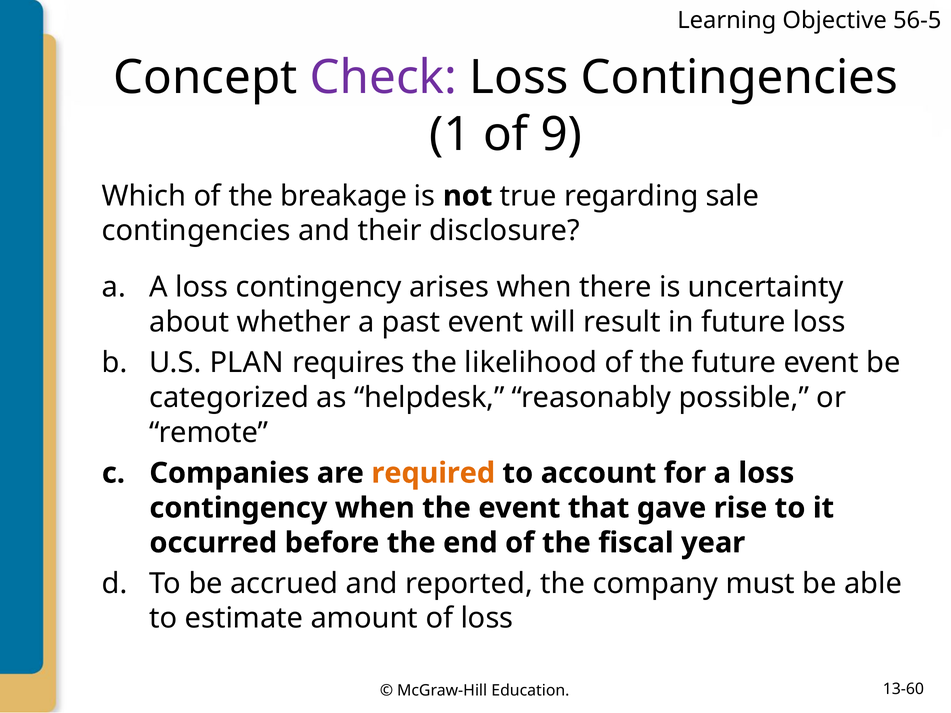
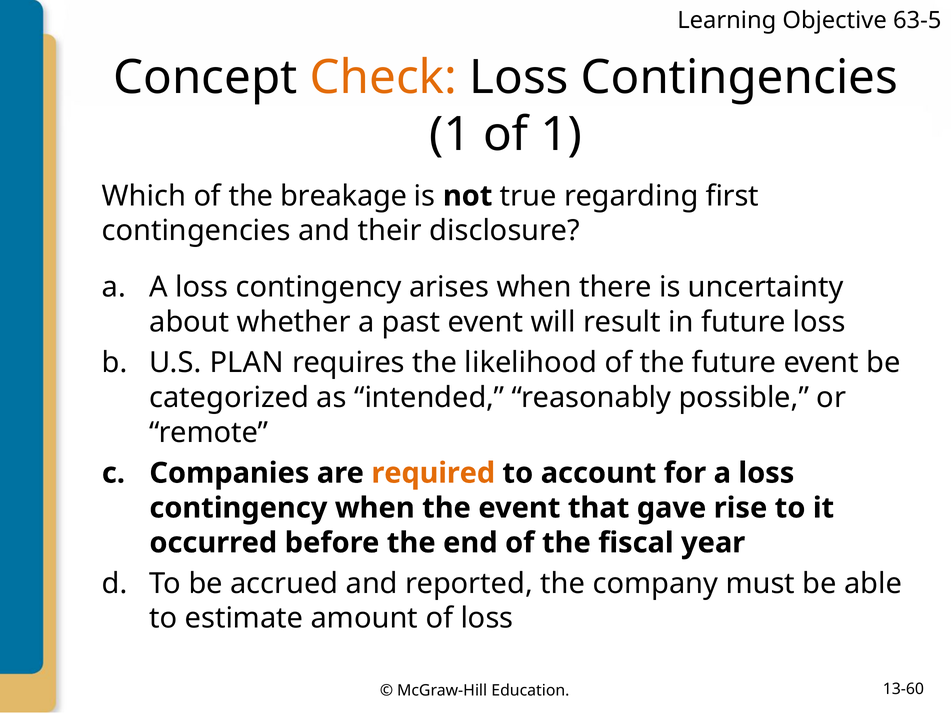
56-5: 56-5 -> 63-5 (917, 20)
Check colour: purple -> orange (383, 78)
of 9: 9 -> 1 (561, 135)
sale: sale -> first (732, 196)
helpdesk: helpdesk -> intended (429, 398)
